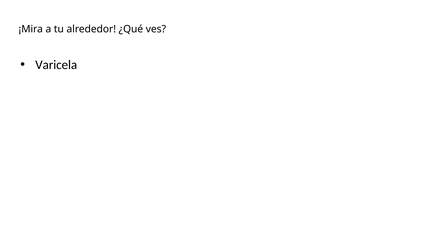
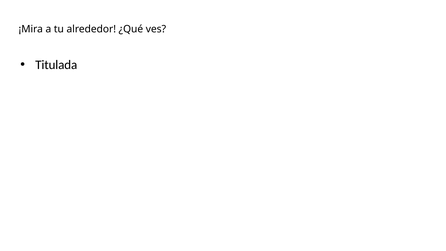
Varicela: Varicela -> Titulada (56, 65)
